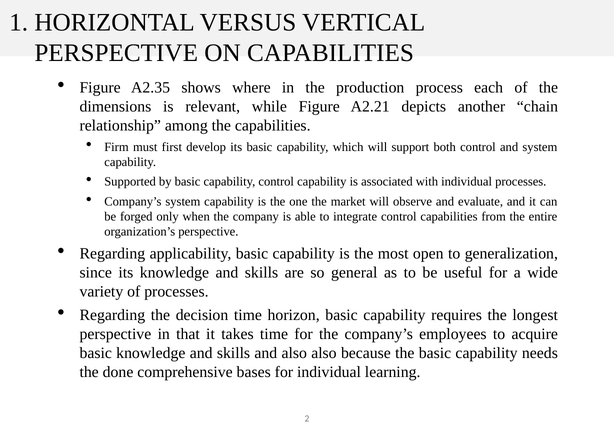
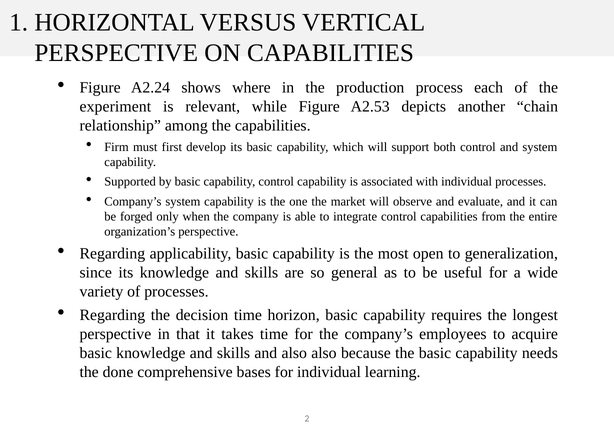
A2.35: A2.35 -> A2.24 (151, 88)
dimensions: dimensions -> experiment (115, 106)
A2.21: A2.21 -> A2.53 (370, 106)
